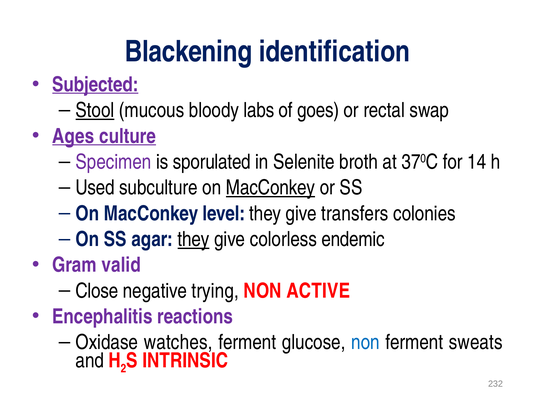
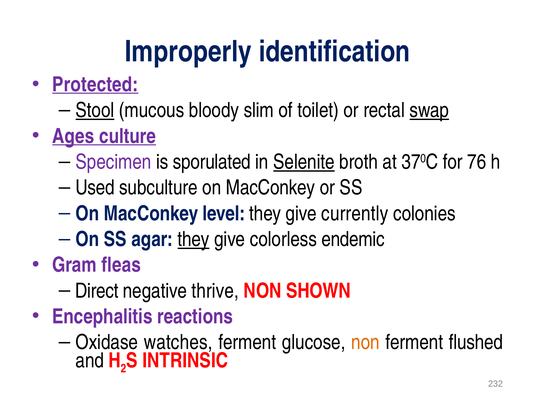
Blackening: Blackening -> Improperly (188, 52)
Subjected: Subjected -> Protected (95, 85)
labs: labs -> slim (259, 110)
goes: goes -> toilet (318, 110)
swap underline: none -> present (429, 110)
Selenite underline: none -> present (304, 162)
14: 14 -> 76 (477, 162)
MacConkey underline: present -> none (271, 187)
transfers: transfers -> currently (355, 213)
valid: valid -> fleas (121, 265)
Close: Close -> Direct (97, 290)
trying: trying -> thrive (215, 290)
ACTIVE: ACTIVE -> SHOWN (318, 290)
non colour: blue -> orange (366, 342)
sweats: sweats -> flushed (476, 342)
